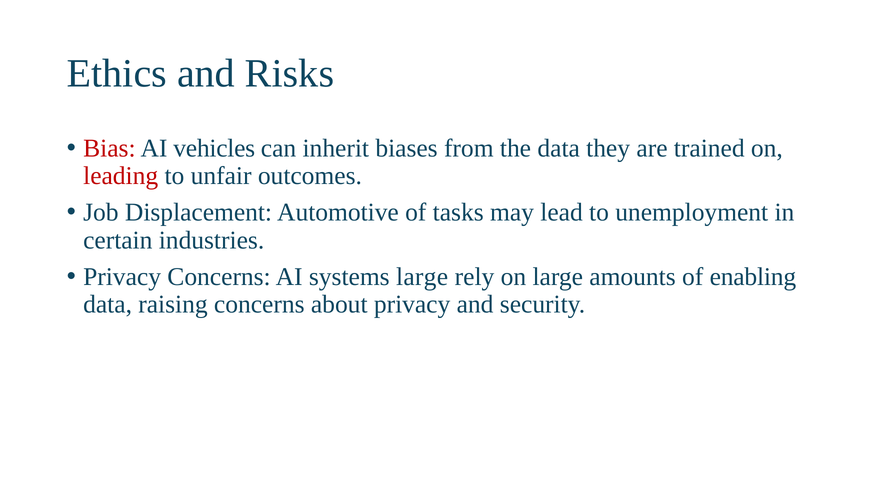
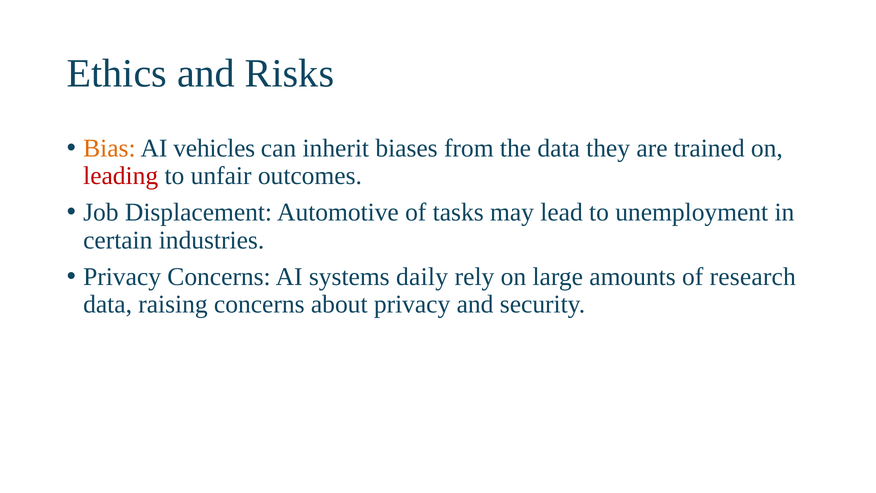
Bias colour: red -> orange (109, 148)
systems large: large -> daily (422, 277)
enabling: enabling -> research (753, 277)
